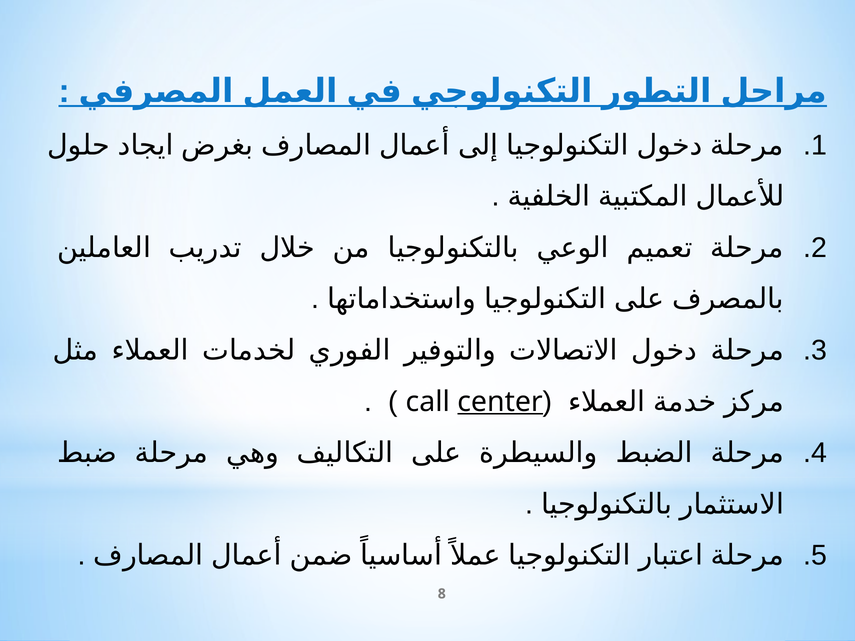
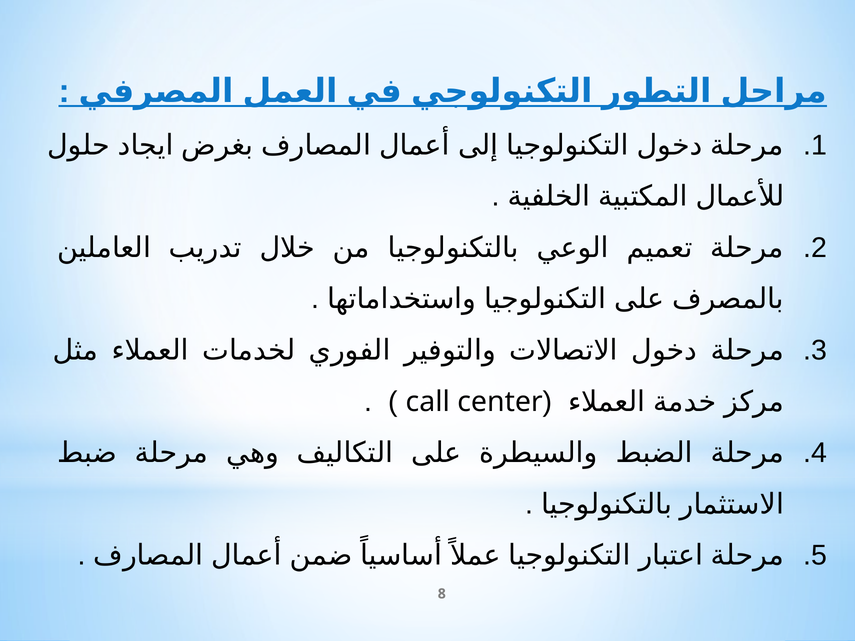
center underline: present -> none (500, 402)
